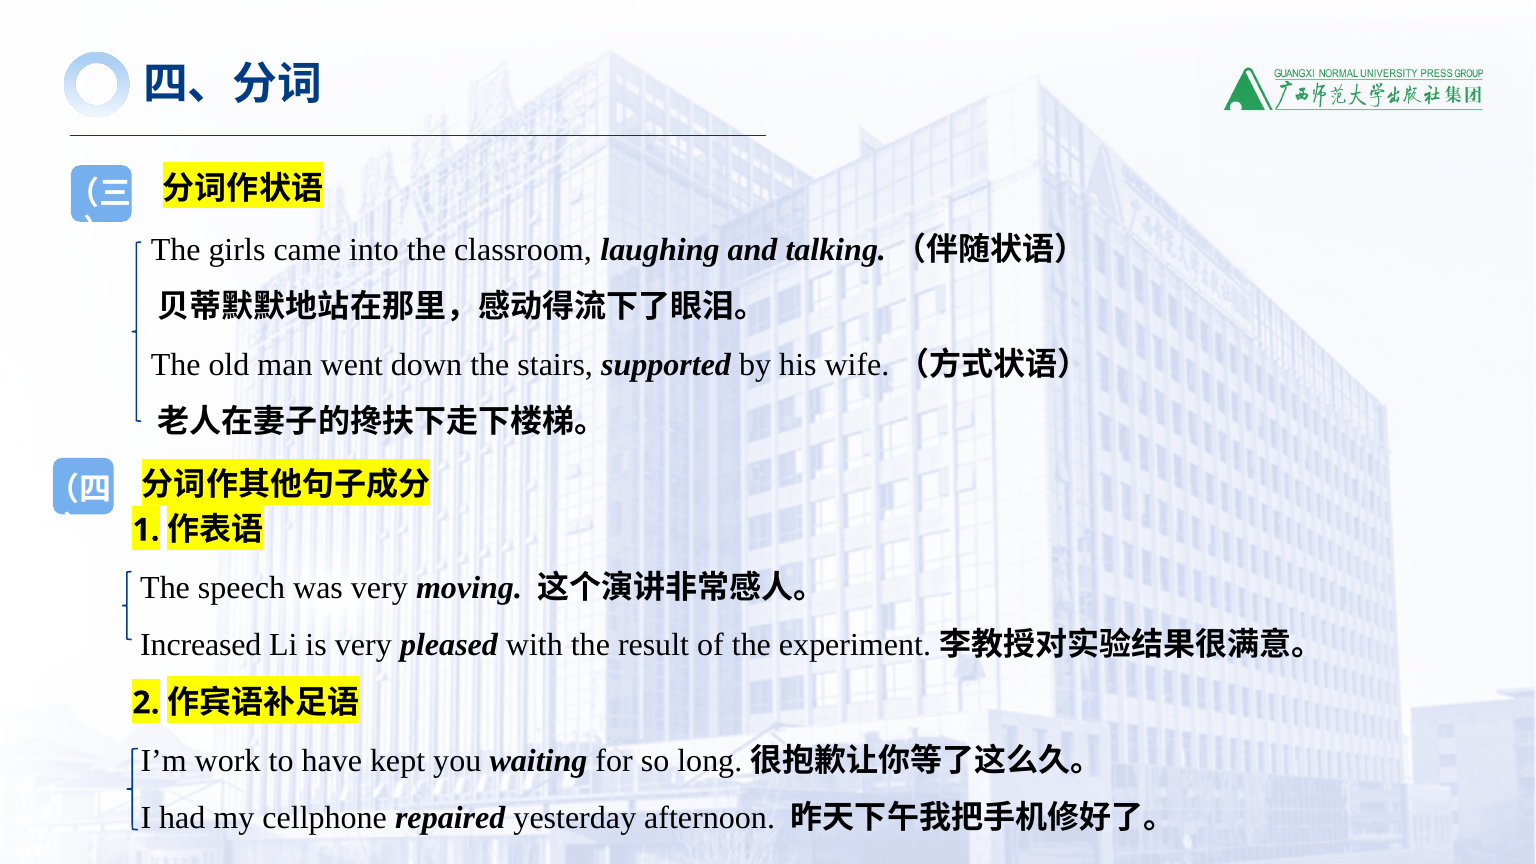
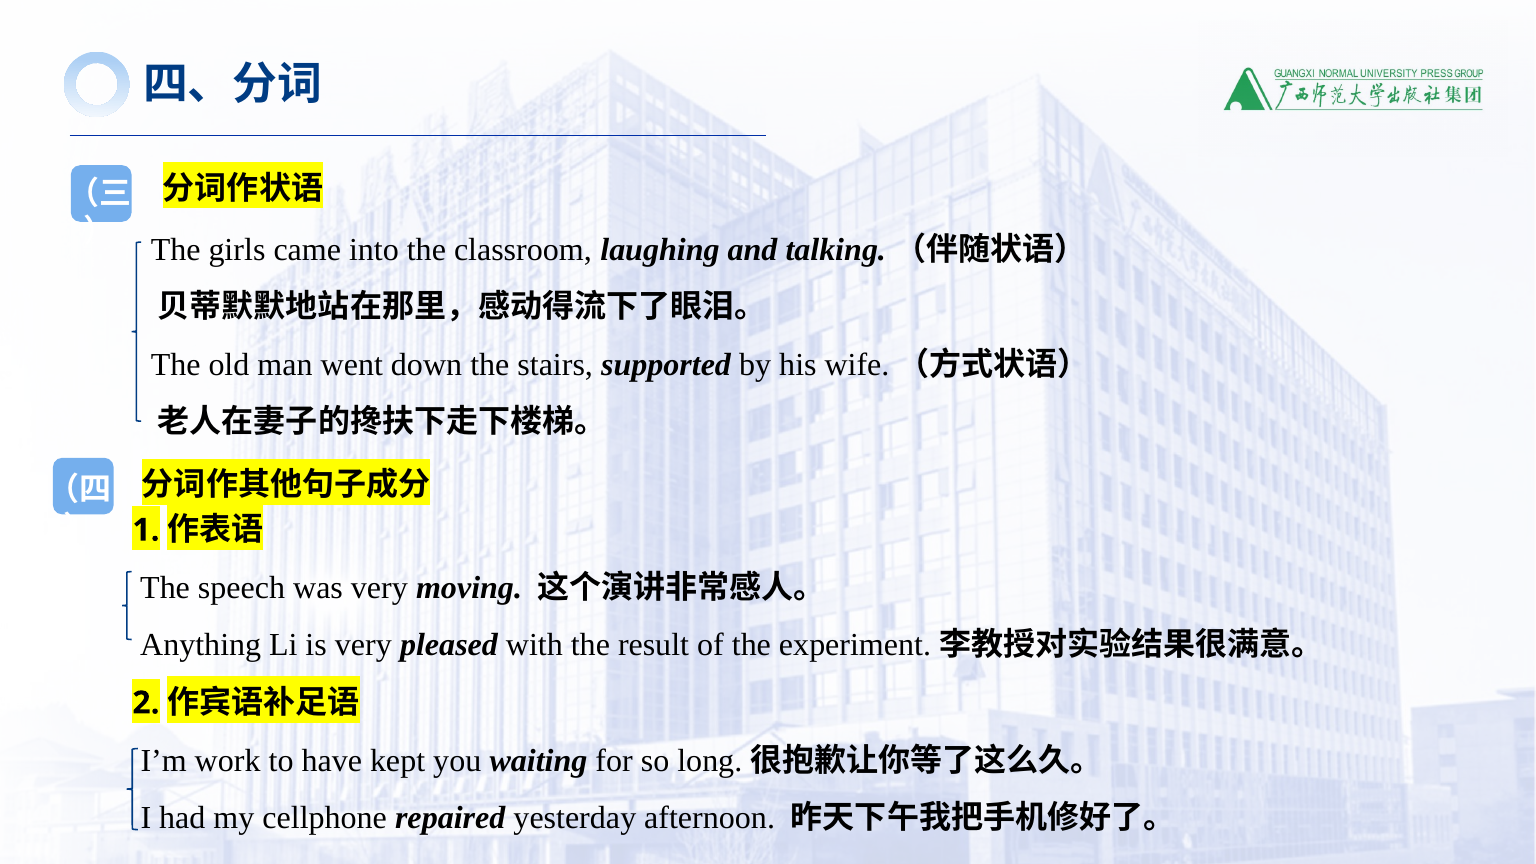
Increased: Increased -> Anything (201, 645)
